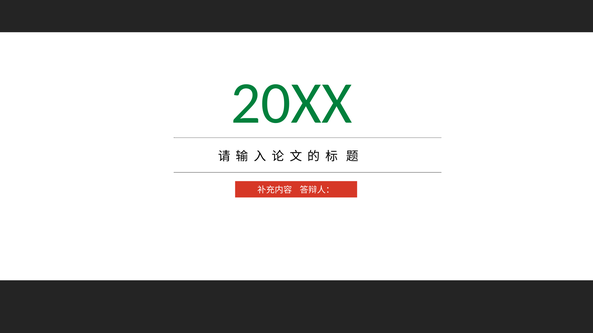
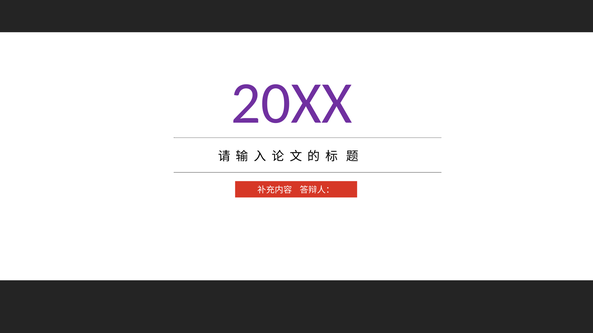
20XX colour: green -> purple (291, 103)
